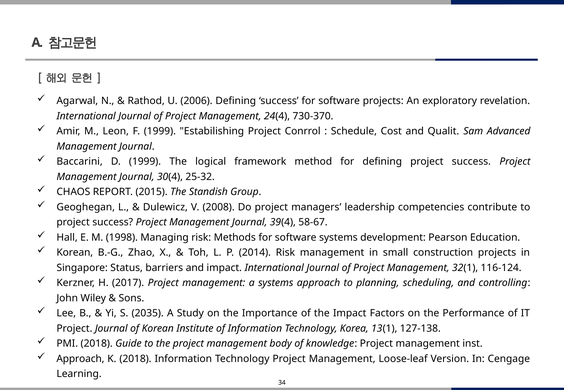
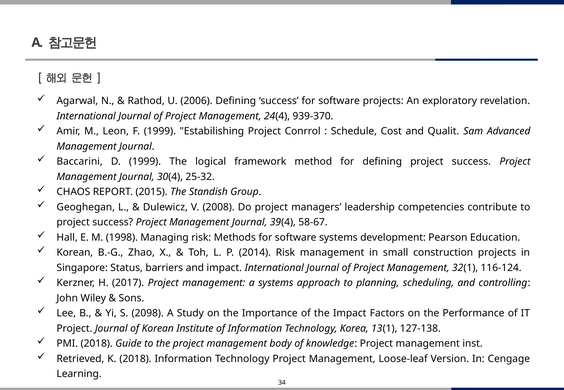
730-370: 730-370 -> 939-370 (313, 116)
2035: 2035 -> 2098 (148, 314)
Approach: Approach -> Retrieved (80, 359)
